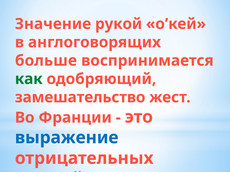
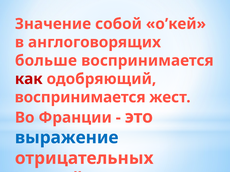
рукой: рукой -> собой (119, 24)
как colour: green -> red (29, 79)
замешательство: замешательство -> воcпринимается (80, 98)
